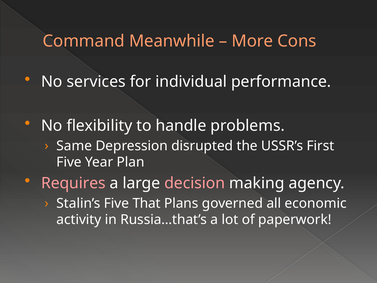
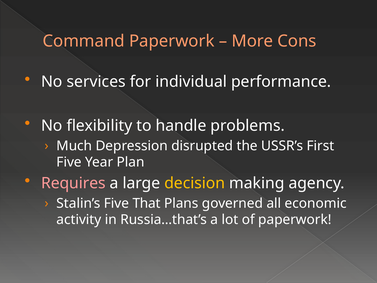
Command Meanwhile: Meanwhile -> Paperwork (172, 41)
Same: Same -> Much (74, 146)
decision colour: pink -> yellow (195, 183)
